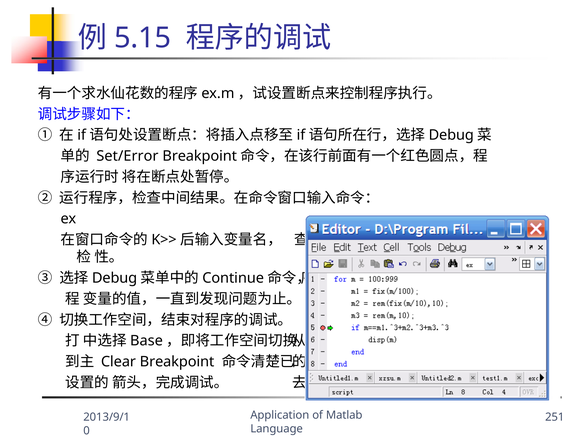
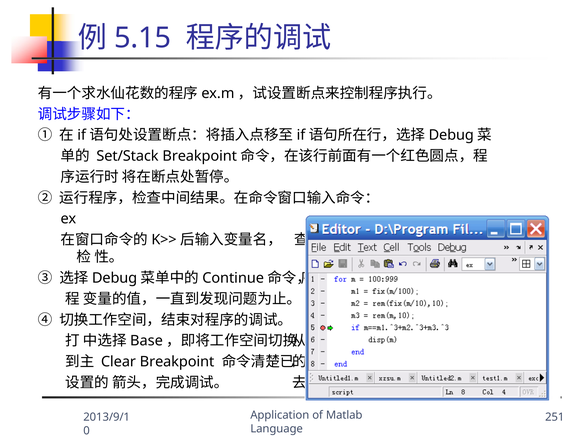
Set/Error: Set/Error -> Set/Stack (127, 156)
